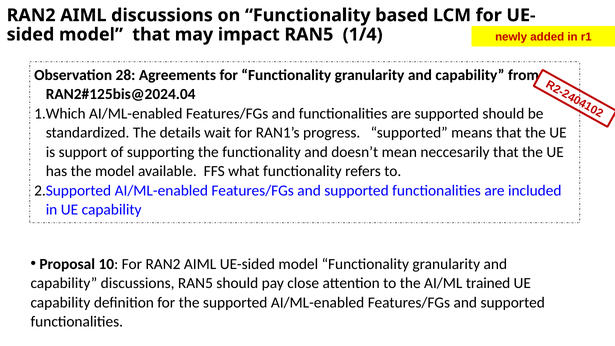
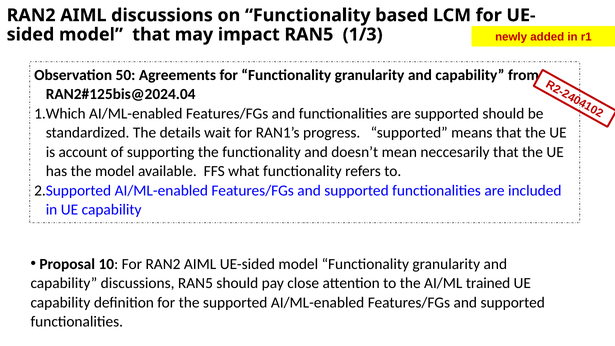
1/4: 1/4 -> 1/3 (363, 35)
28: 28 -> 50 (125, 75)
support: support -> account (83, 152)
